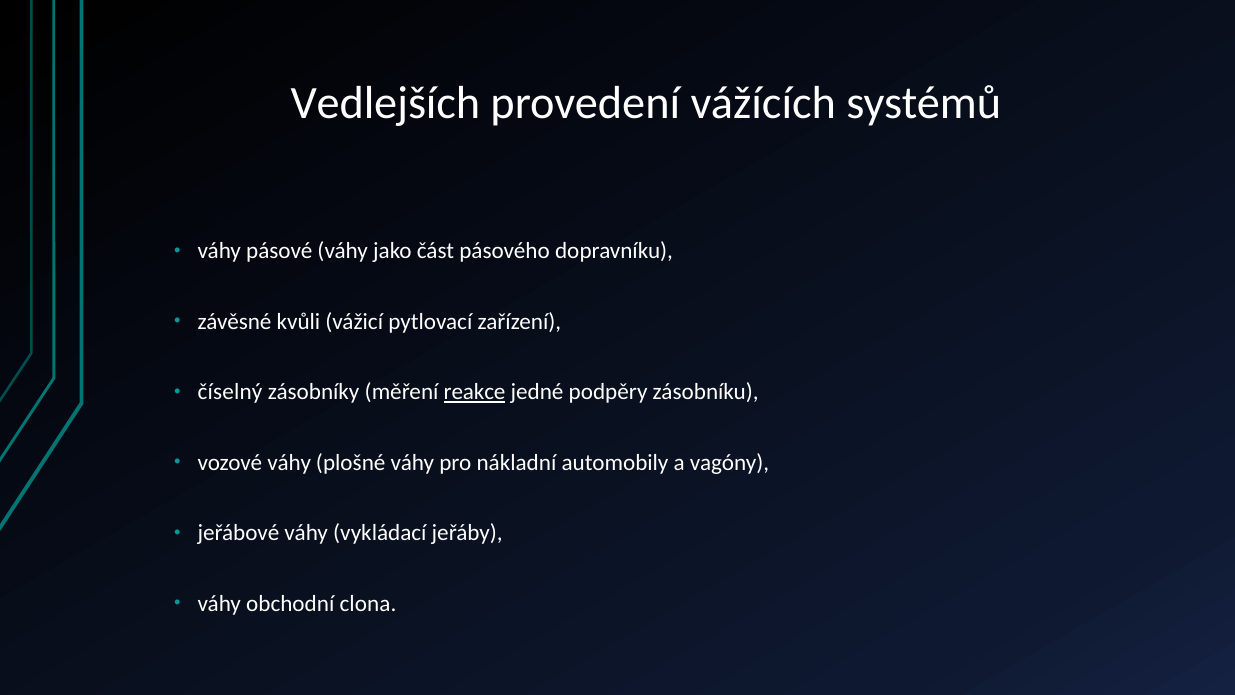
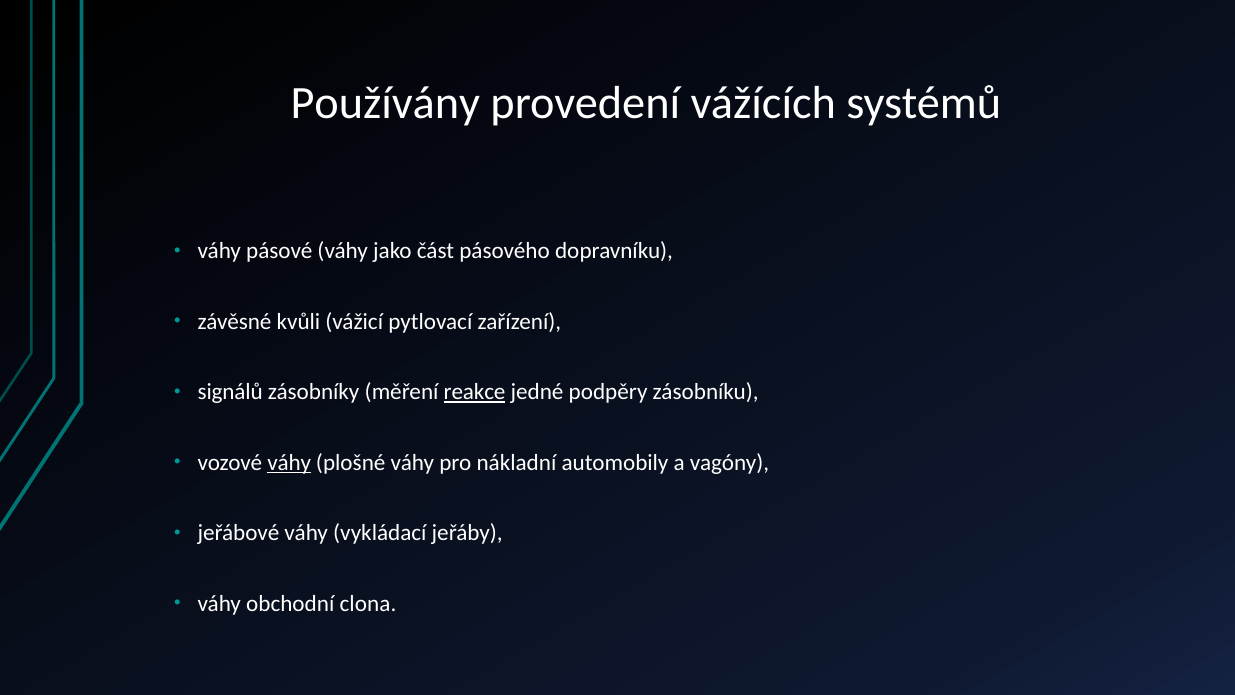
Vedlejších: Vedlejších -> Používány (385, 103)
číselný: číselný -> signálů (230, 392)
váhy underline: none -> present (289, 463)
